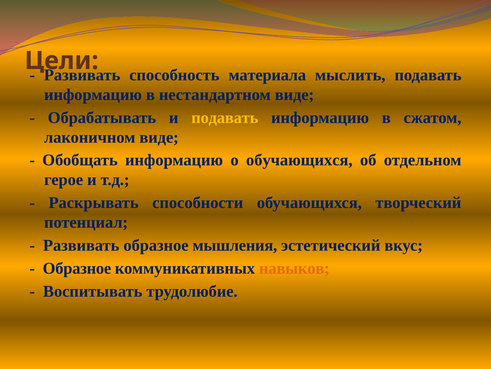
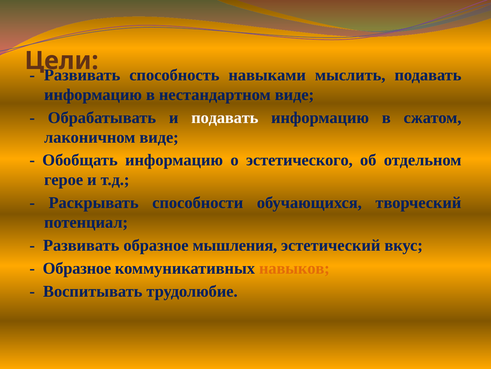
материала: материала -> навыками (267, 75)
подавать colour: yellow -> white (225, 117)
о обучающихся: обучающихся -> эстетического (299, 160)
